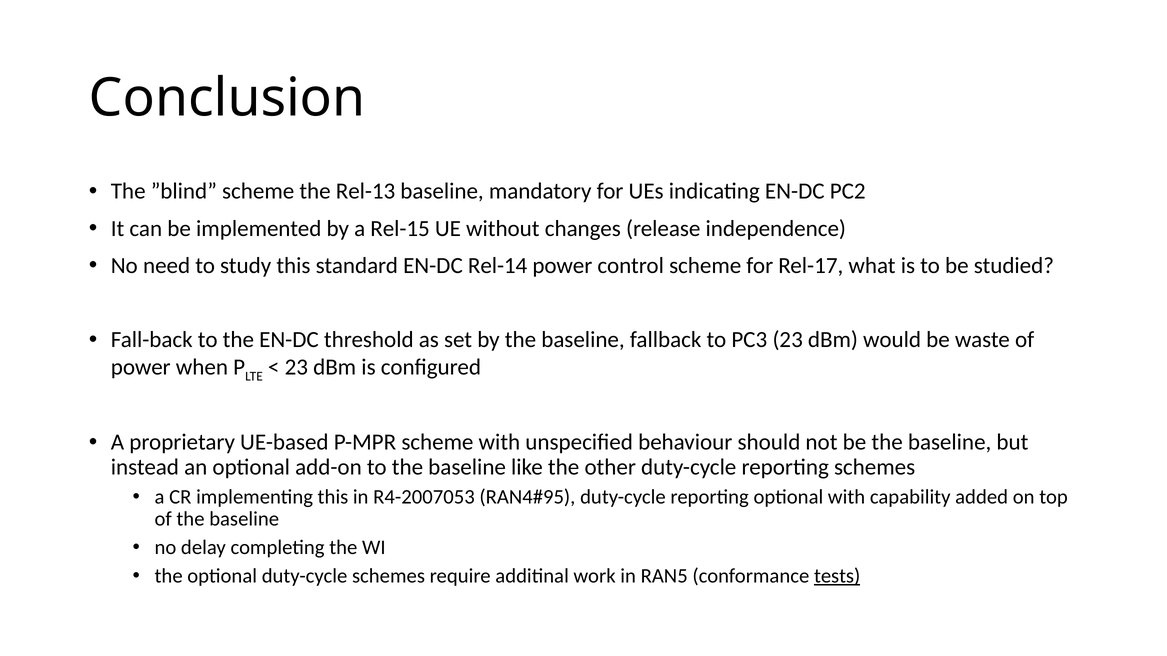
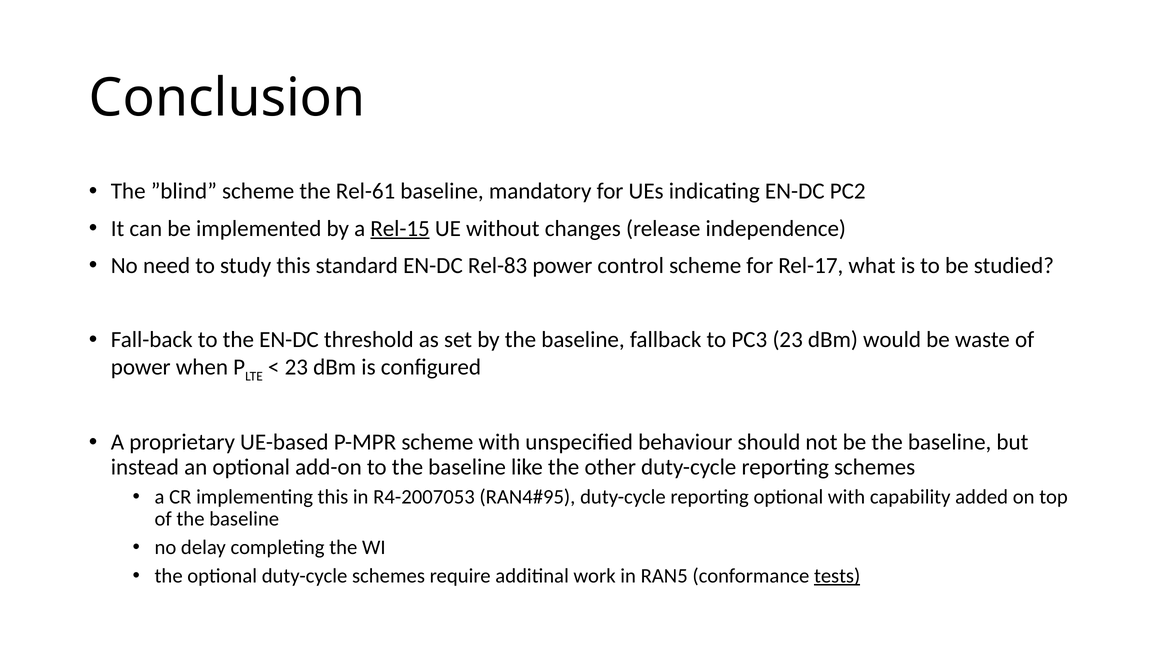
Rel-13: Rel-13 -> Rel-61 (366, 191)
Rel-15 underline: none -> present (400, 229)
Rel-14: Rel-14 -> Rel-83 (498, 266)
